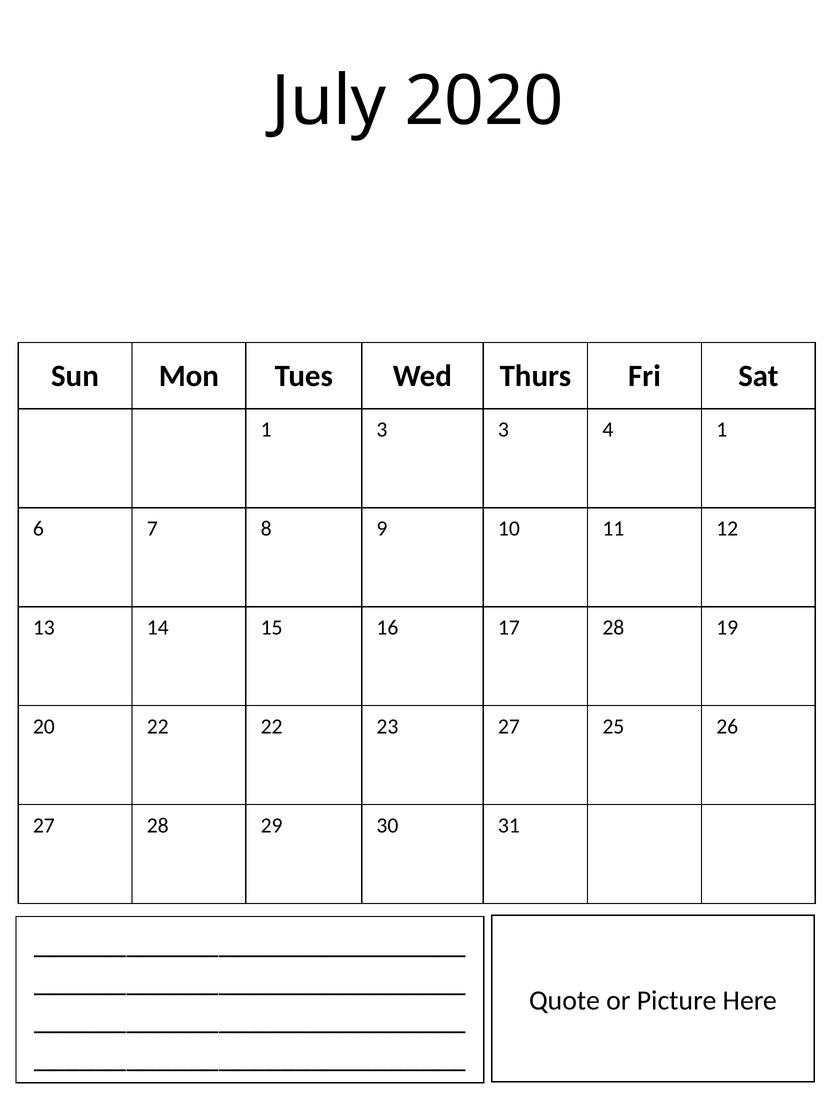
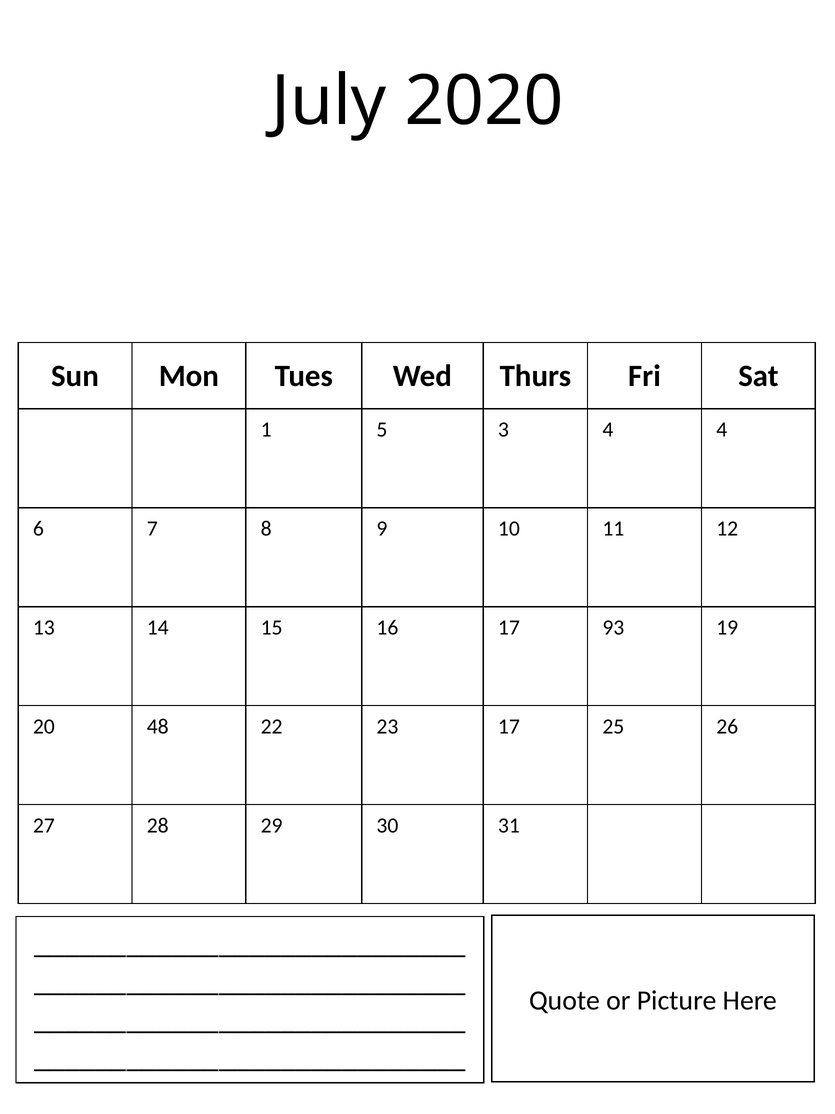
1 3: 3 -> 5 (382, 429)
4 1: 1 -> 4 (722, 429)
17 28: 28 -> 93 (613, 627)
20 22: 22 -> 48 (158, 726)
23 27: 27 -> 17 (509, 726)
